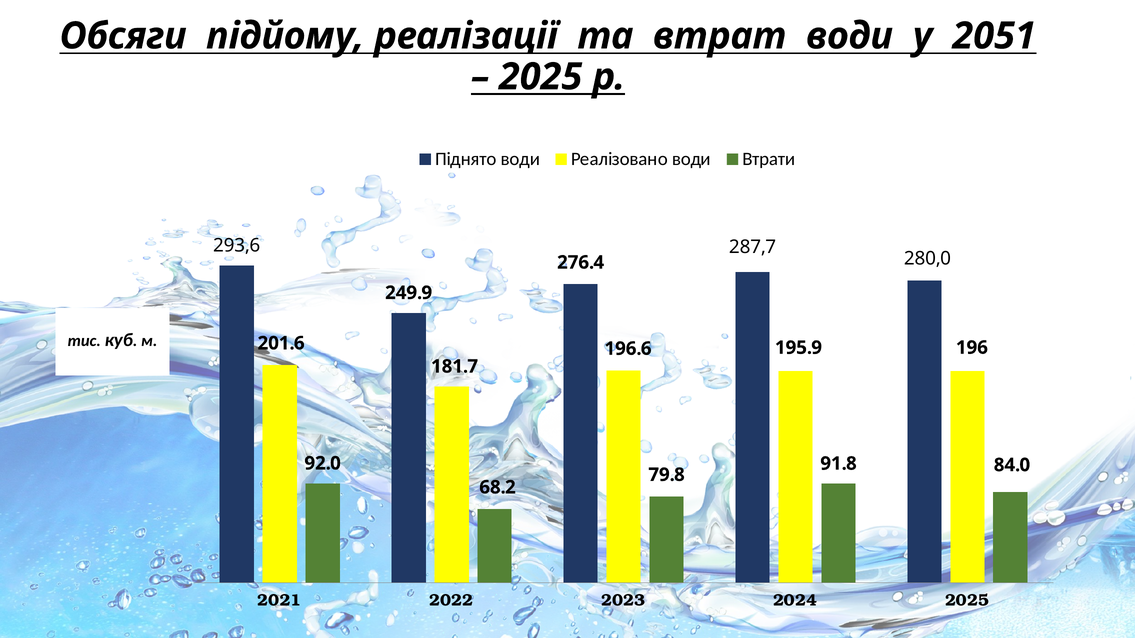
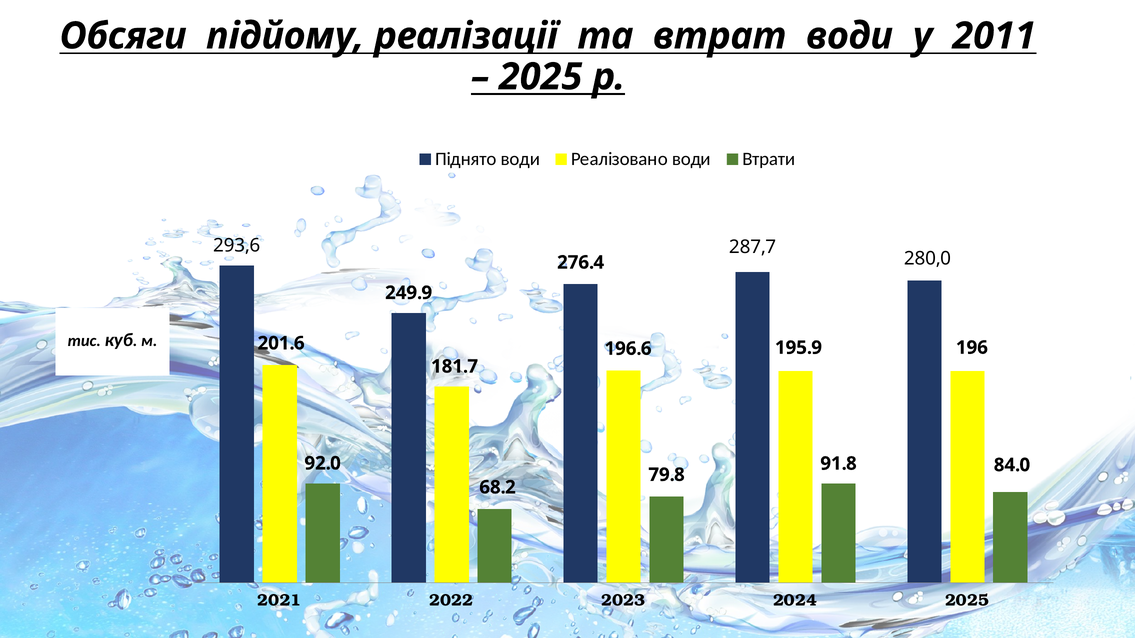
2051: 2051 -> 2011 (994, 36)
